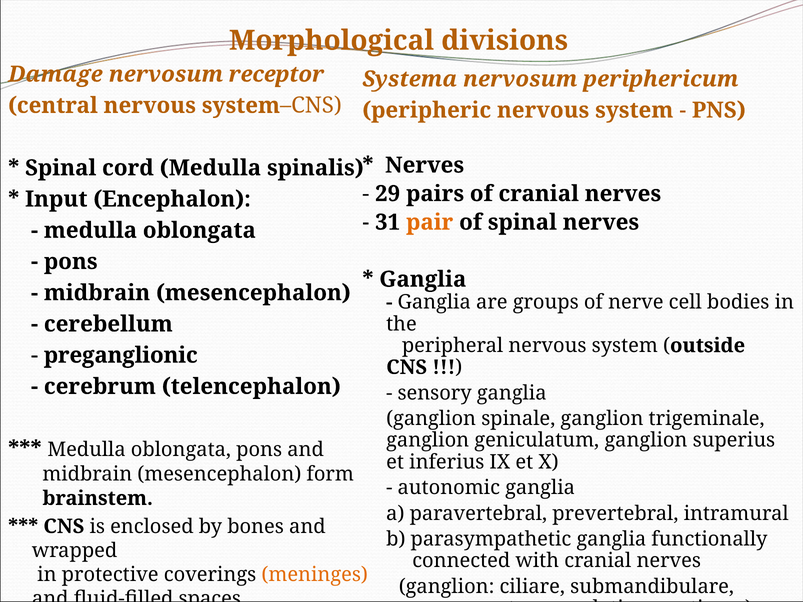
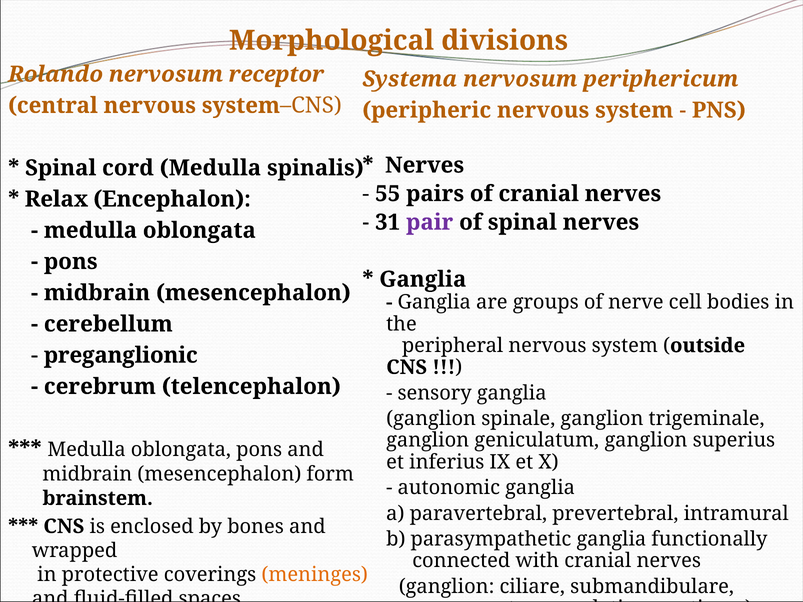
Damage: Damage -> Rolando (56, 74)
29: 29 -> 55 (388, 194)
Input: Input -> Relax (56, 199)
pair colour: orange -> purple (430, 222)
